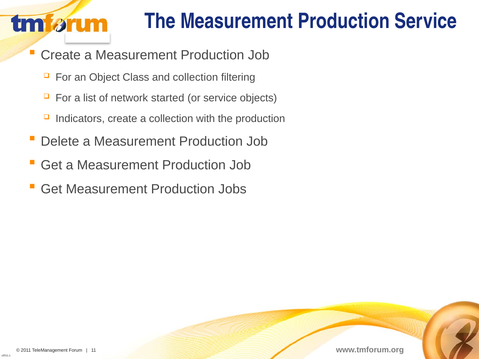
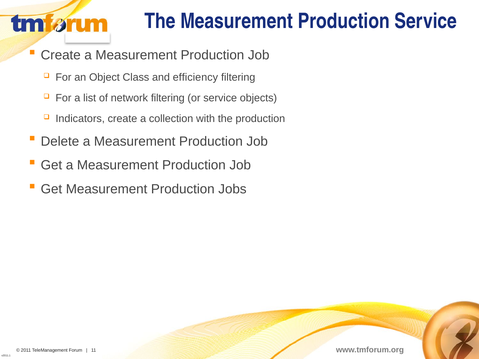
and collection: collection -> efficiency (195, 77)
network started: started -> filtering (168, 98)
